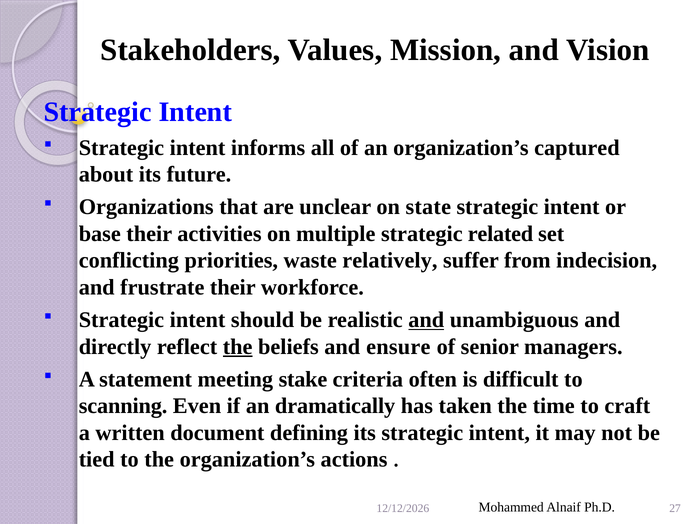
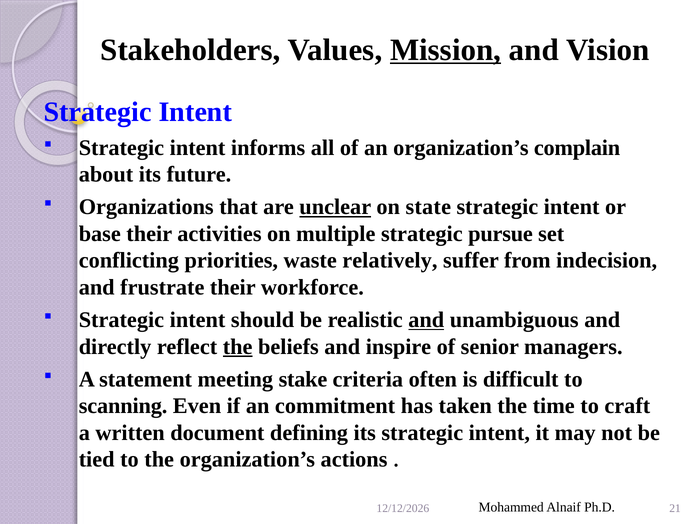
Mission underline: none -> present (446, 50)
captured: captured -> complain (577, 148)
unclear underline: none -> present (335, 207)
related: related -> pursue (501, 234)
ensure: ensure -> inspire (398, 346)
dramatically: dramatically -> commitment (335, 406)
27: 27 -> 21 (675, 508)
